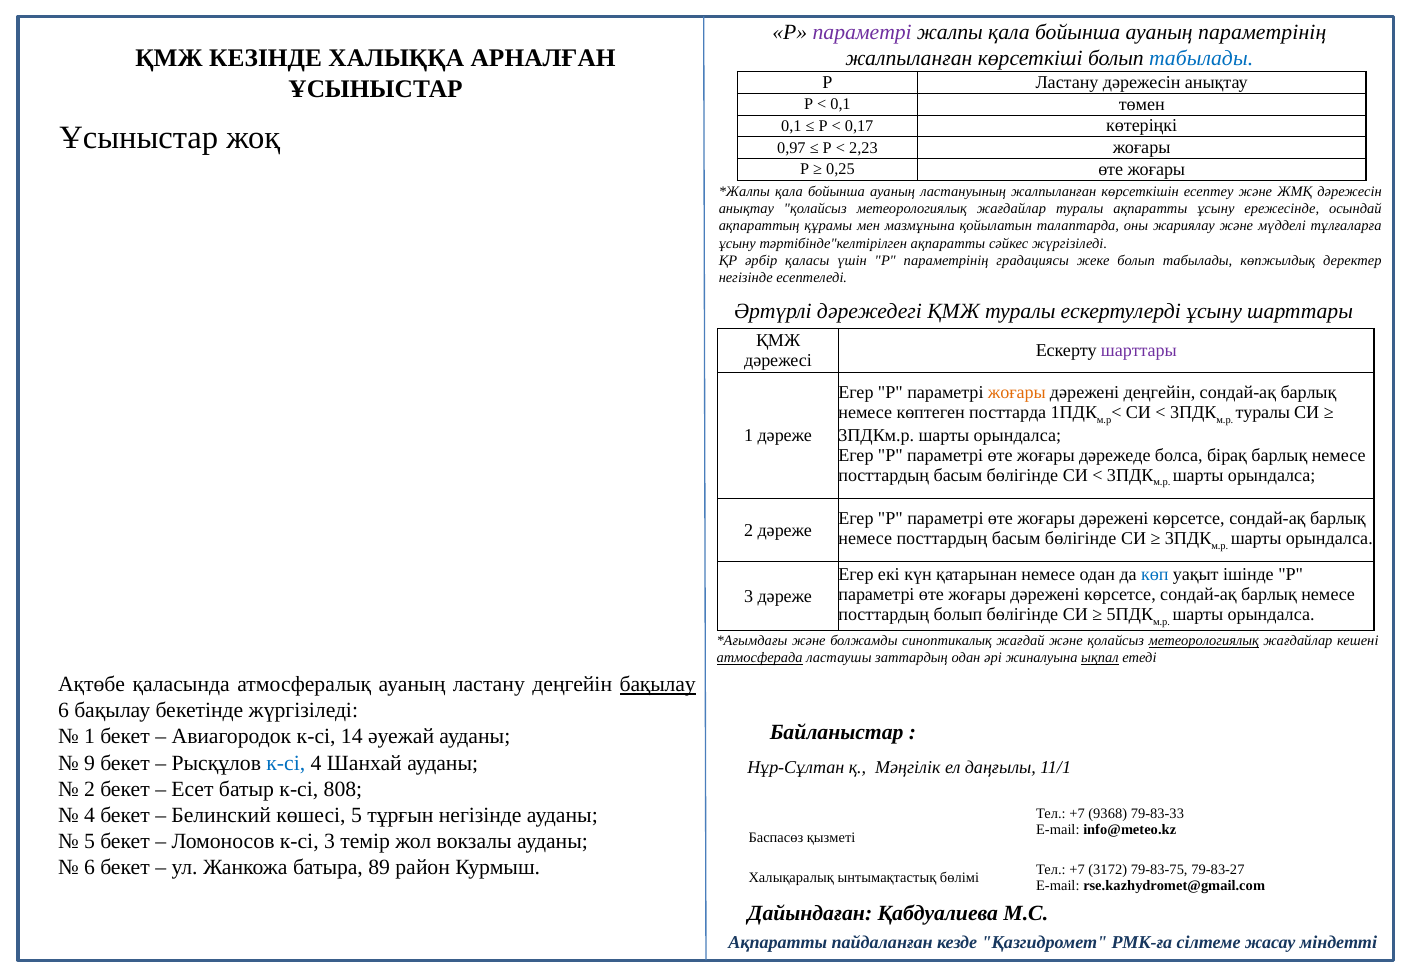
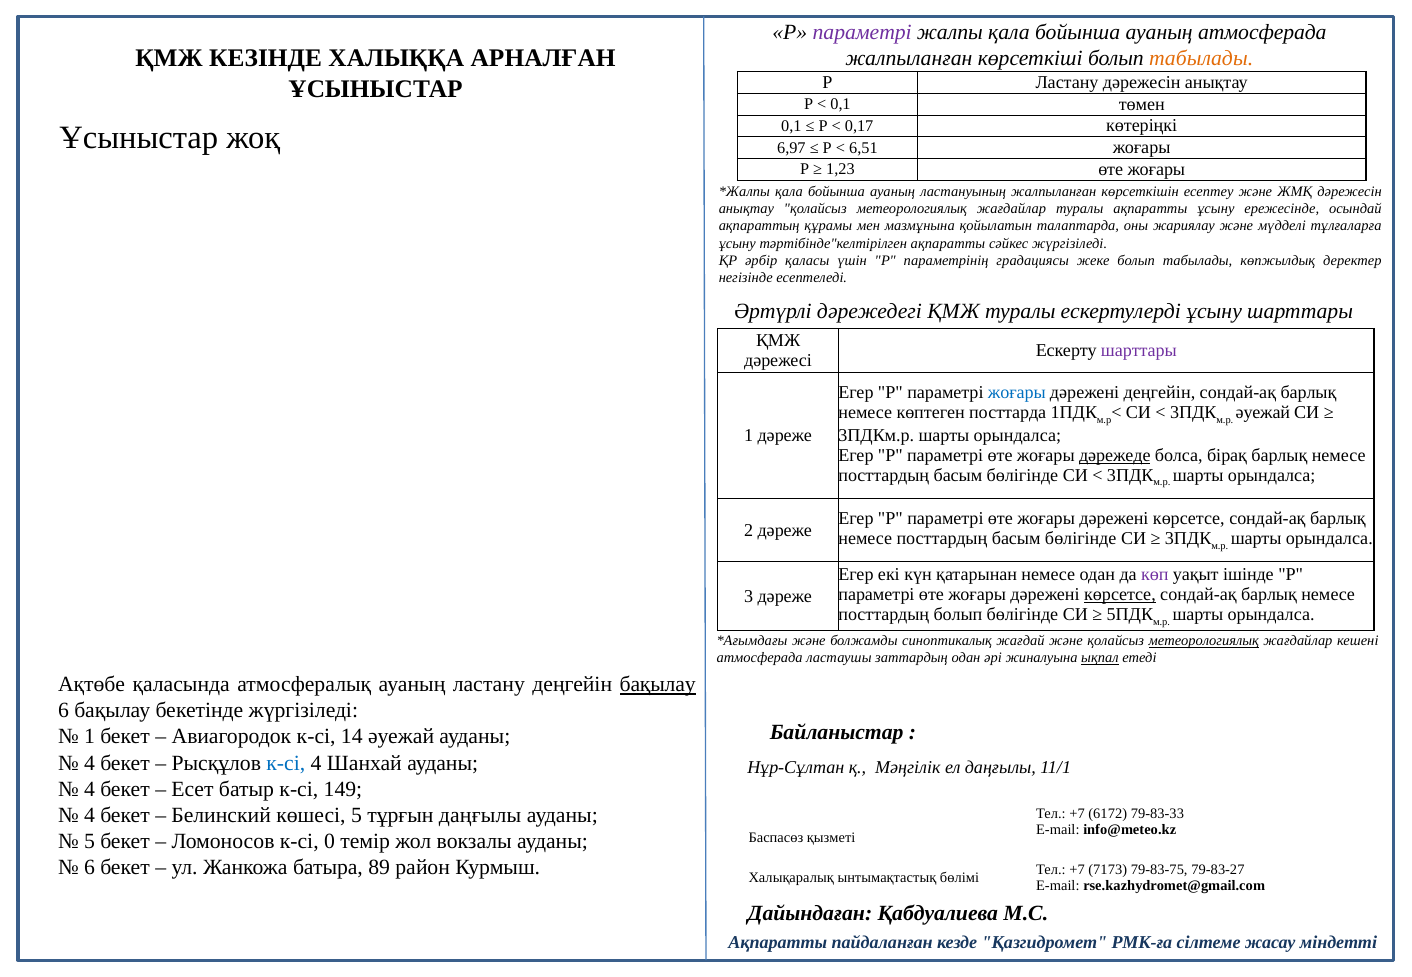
ауаның параметрінің: параметрінің -> атмосферада (1262, 32)
табылады colour: blue -> orange (1201, 58)
0,97: 0,97 -> 6,97 (791, 148)
2,23: 2,23 -> 6,51 (863, 148)
0,25: 0,25 -> 1,23 (840, 170)
жоғары colour: orange -> blue (1017, 393)
туралы: туралы -> әуежай (1263, 413)
дәрежеде underline: none -> present (1115, 456)
көп colour: blue -> purple (1155, 575)
көрсетсе underline: none -> present (1120, 595)
атмосферада underline: present -> none (760, 658)
9: 9 -> 4 (90, 763)
2: 2 -> 4 (90, 789)
808: 808 -> 149 (343, 789)
тұрғын негізінде: негізінде -> даңғылы (480, 815)
9368: 9368 -> 6172 (1108, 814)
к-сі 3: 3 -> 0 (330, 841)
3172: 3172 -> 7173 (1108, 870)
